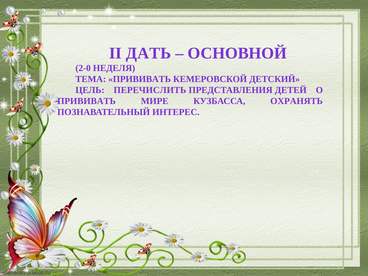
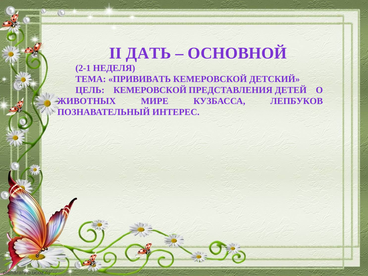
2-0: 2-0 -> 2-1 (83, 68)
ЦЕЛЬ ПЕРЕЧИСЛИТЬ: ПЕРЕЧИСЛИТЬ -> КЕМЕРОВСКОЙ (150, 90)
ПРИВИВАТЬ: ПРИВИВАТЬ -> ЖИВОТНЫХ (87, 101)
ОХРАНЯТЬ: ОХРАНЯТЬ -> ЛЕПБУКОВ (297, 101)
